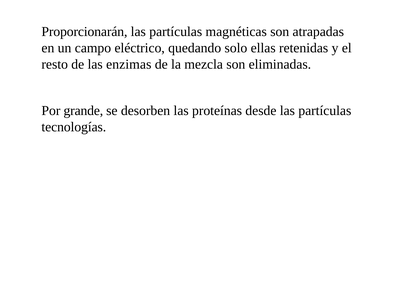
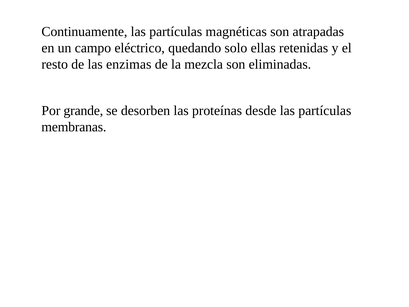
Proporcionarán: Proporcionarán -> Continuamente (84, 32)
tecnologías: tecnologías -> membranas (74, 127)
